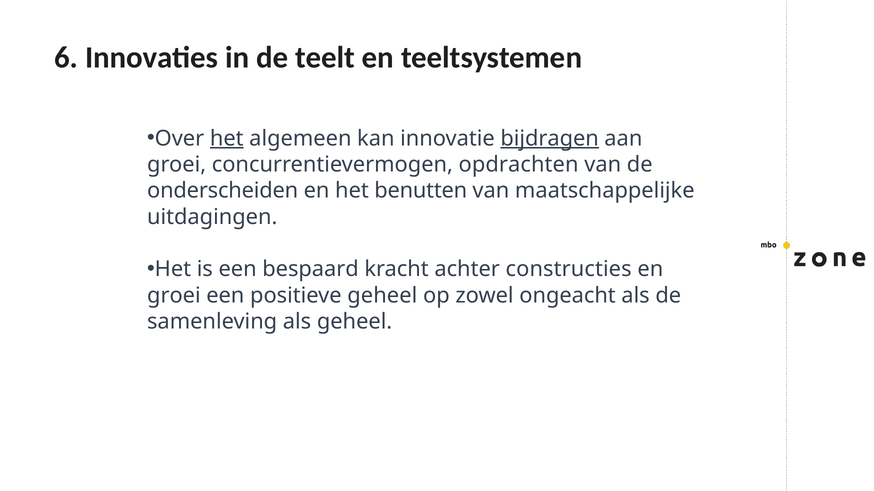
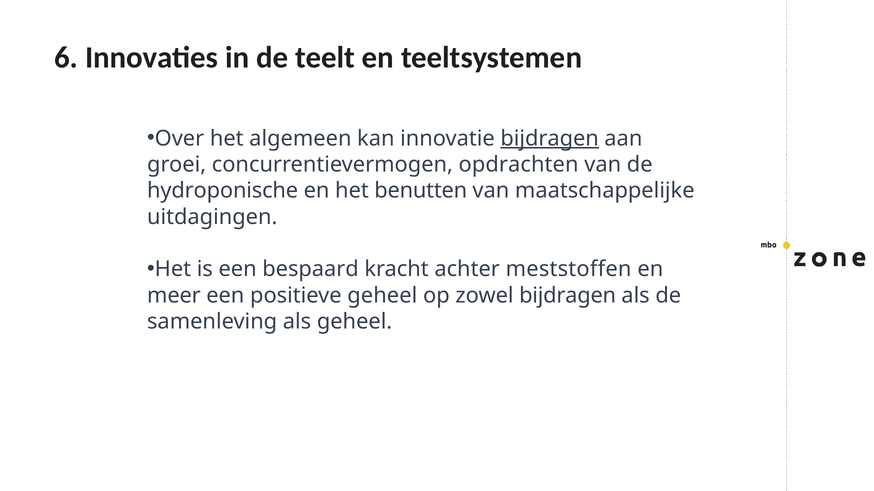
het underline: present -> none (227, 139)
onderscheiden: onderscheiden -> hydroponische (223, 191)
constructies: constructies -> meststoffen (569, 270)
groei: groei -> meer (174, 296)
zowel ongeacht: ongeacht -> bijdragen (568, 296)
